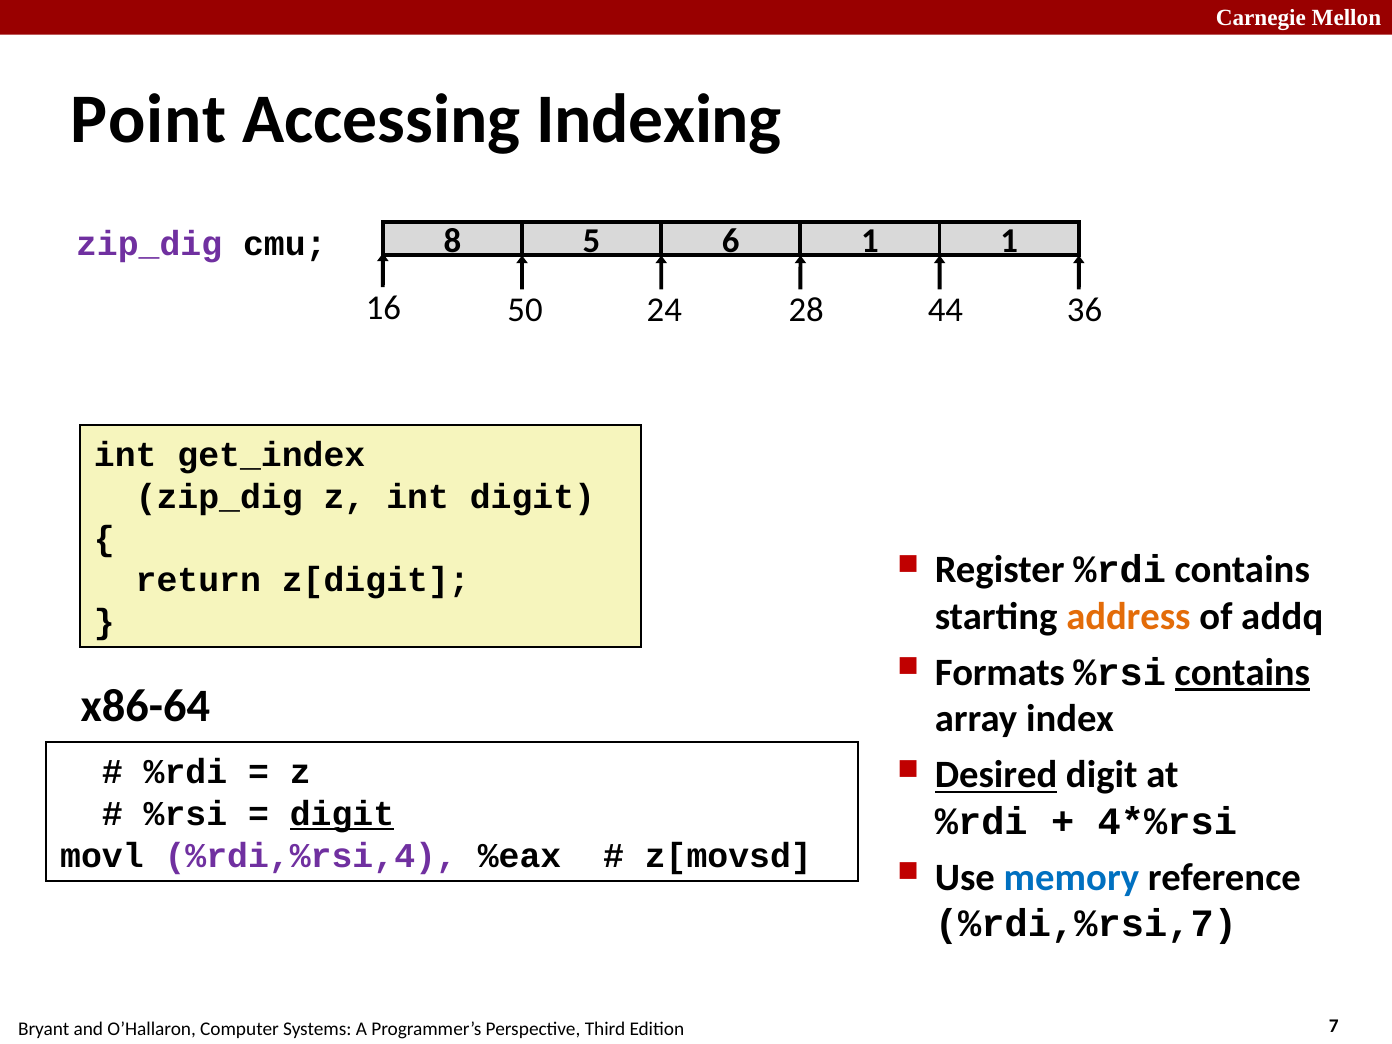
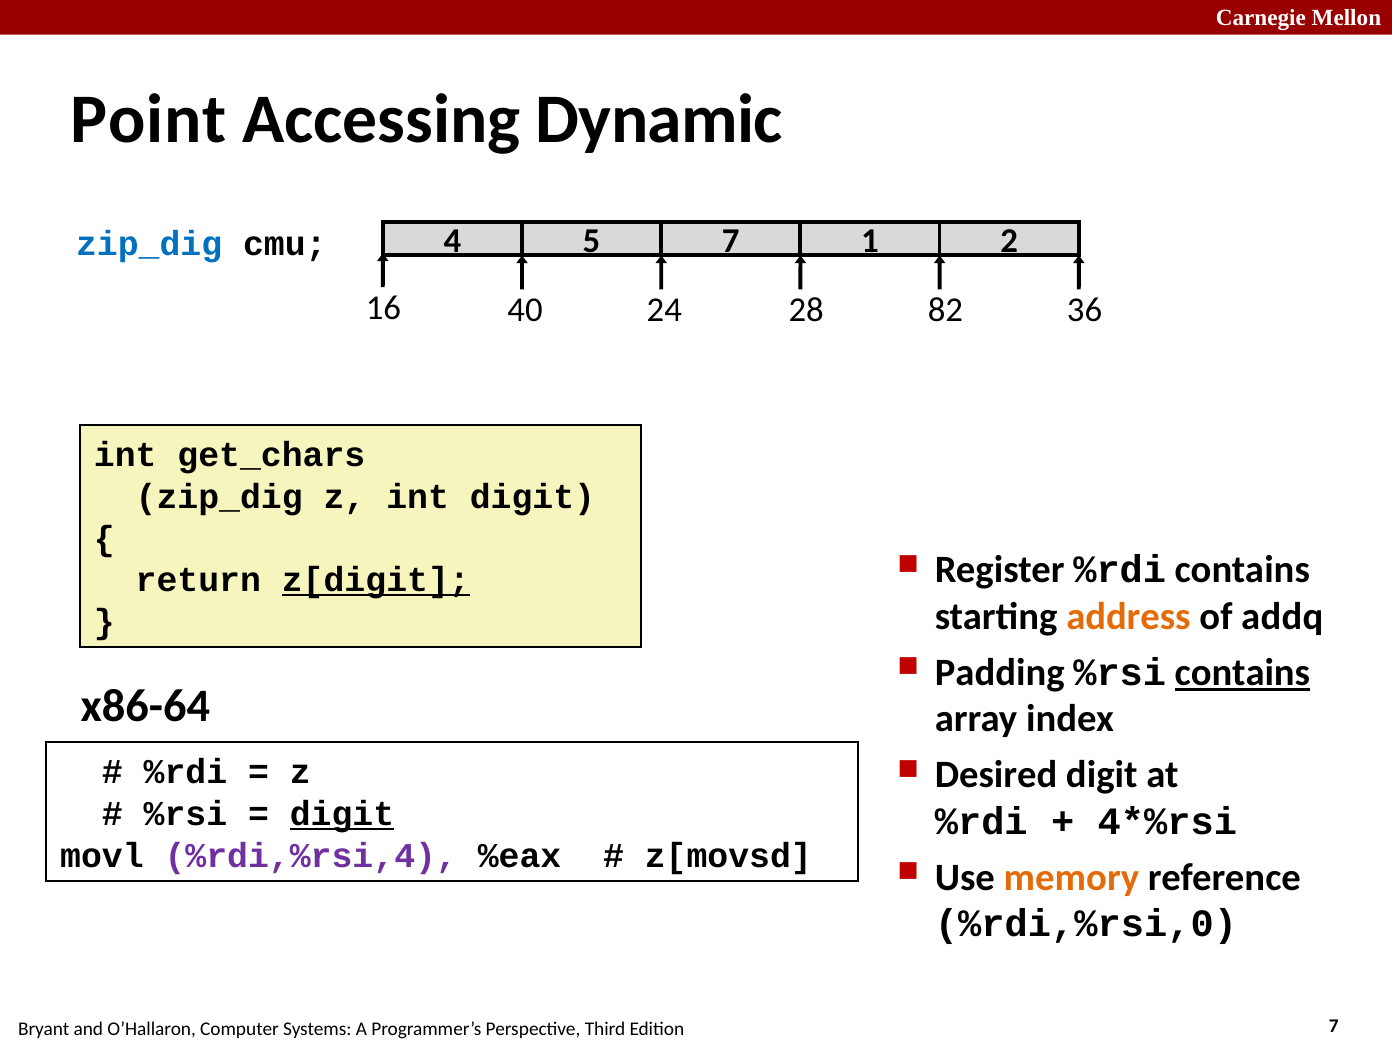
Indexing: Indexing -> Dynamic (659, 119)
zip_dig colour: purple -> blue (149, 244)
8: 8 -> 4 (452, 241)
5 6: 6 -> 7 (731, 241)
1 1: 1 -> 2 (1009, 241)
50: 50 -> 40 (525, 310)
44: 44 -> 82 (945, 310)
get_index: get_index -> get_chars (271, 455)
z[digit underline: none -> present (376, 580)
Formats: Formats -> Padding (1000, 673)
Desired underline: present -> none (996, 775)
memory colour: blue -> orange (1071, 878)
%rdi,%rsi,7: %rdi,%rsi,7 -> %rdi,%rsi,0 (1086, 924)
